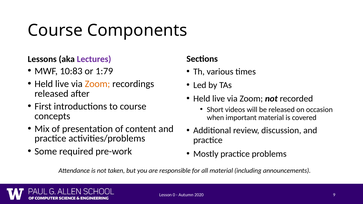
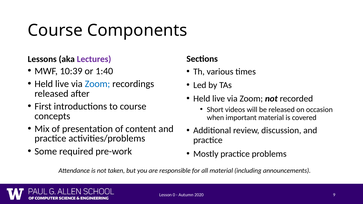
10:83: 10:83 -> 10:39 (71, 71)
1:79: 1:79 -> 1:40 (104, 71)
Zoom colour: orange -> blue (97, 84)
